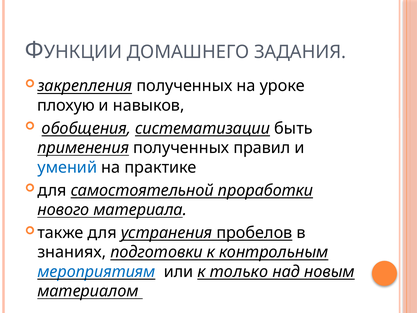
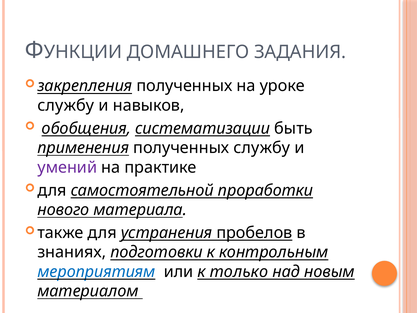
плохую: плохую -> службу (66, 105)
полученных правил: правил -> службу (262, 148)
умений colour: blue -> purple (67, 167)
